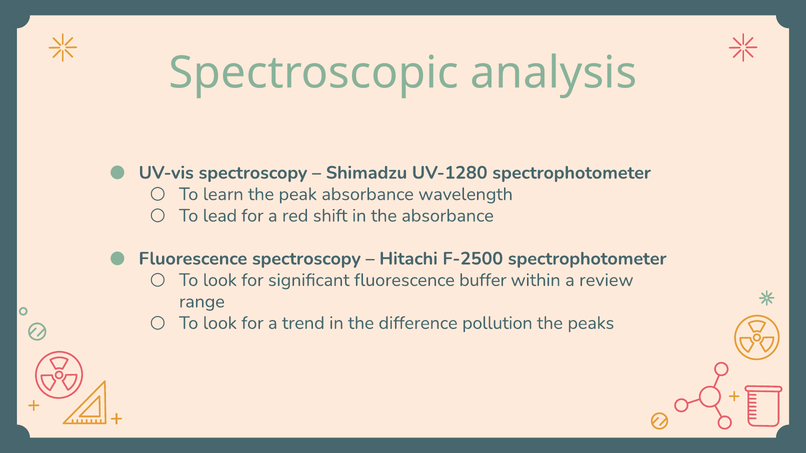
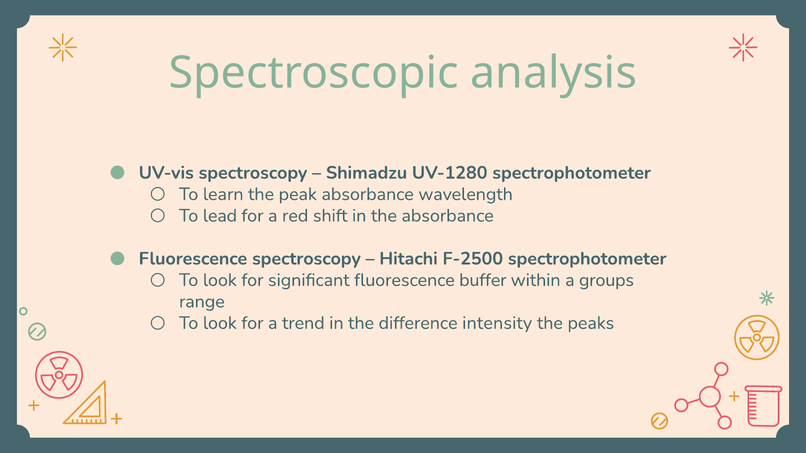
review: review -> groups (606, 280)
pollution: pollution -> intensity (497, 323)
